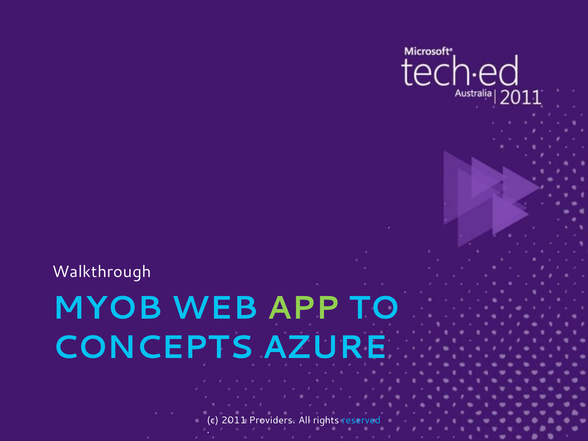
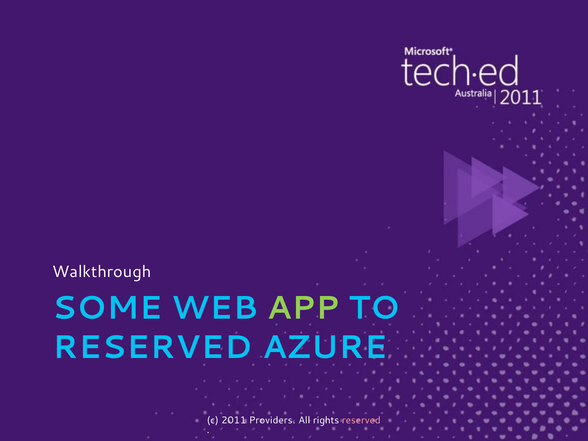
MYOB: MYOB -> SOME (107, 308)
CONCEPTS: CONCEPTS -> RESERVED (153, 347)
reserved colour: light blue -> pink (361, 420)
